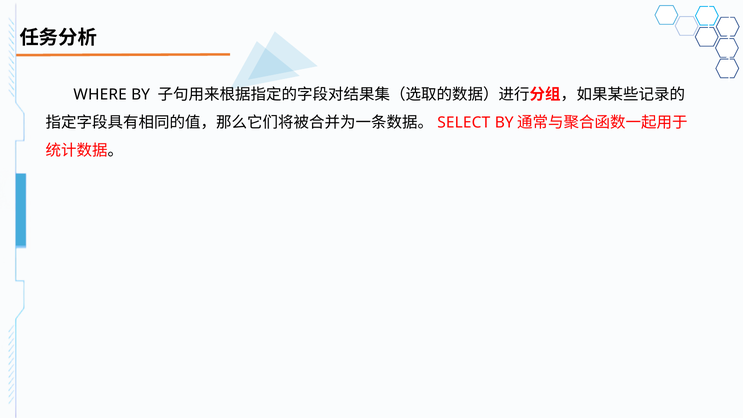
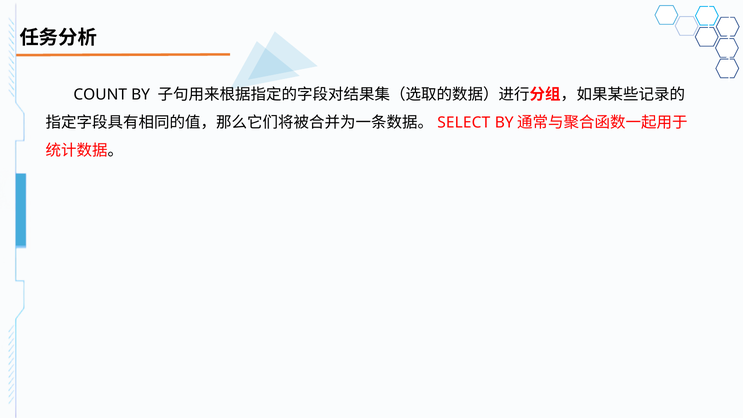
WHERE: WHERE -> COUNT (100, 95)
